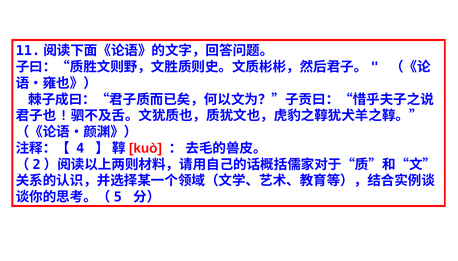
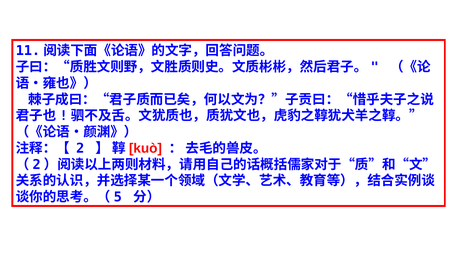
4: 4 -> 2 (80, 148)
